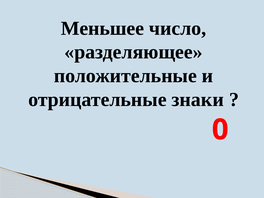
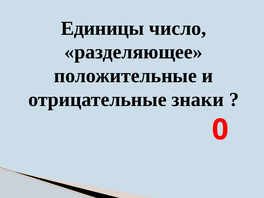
Меньшее: Меньшее -> Единицы (103, 28)
